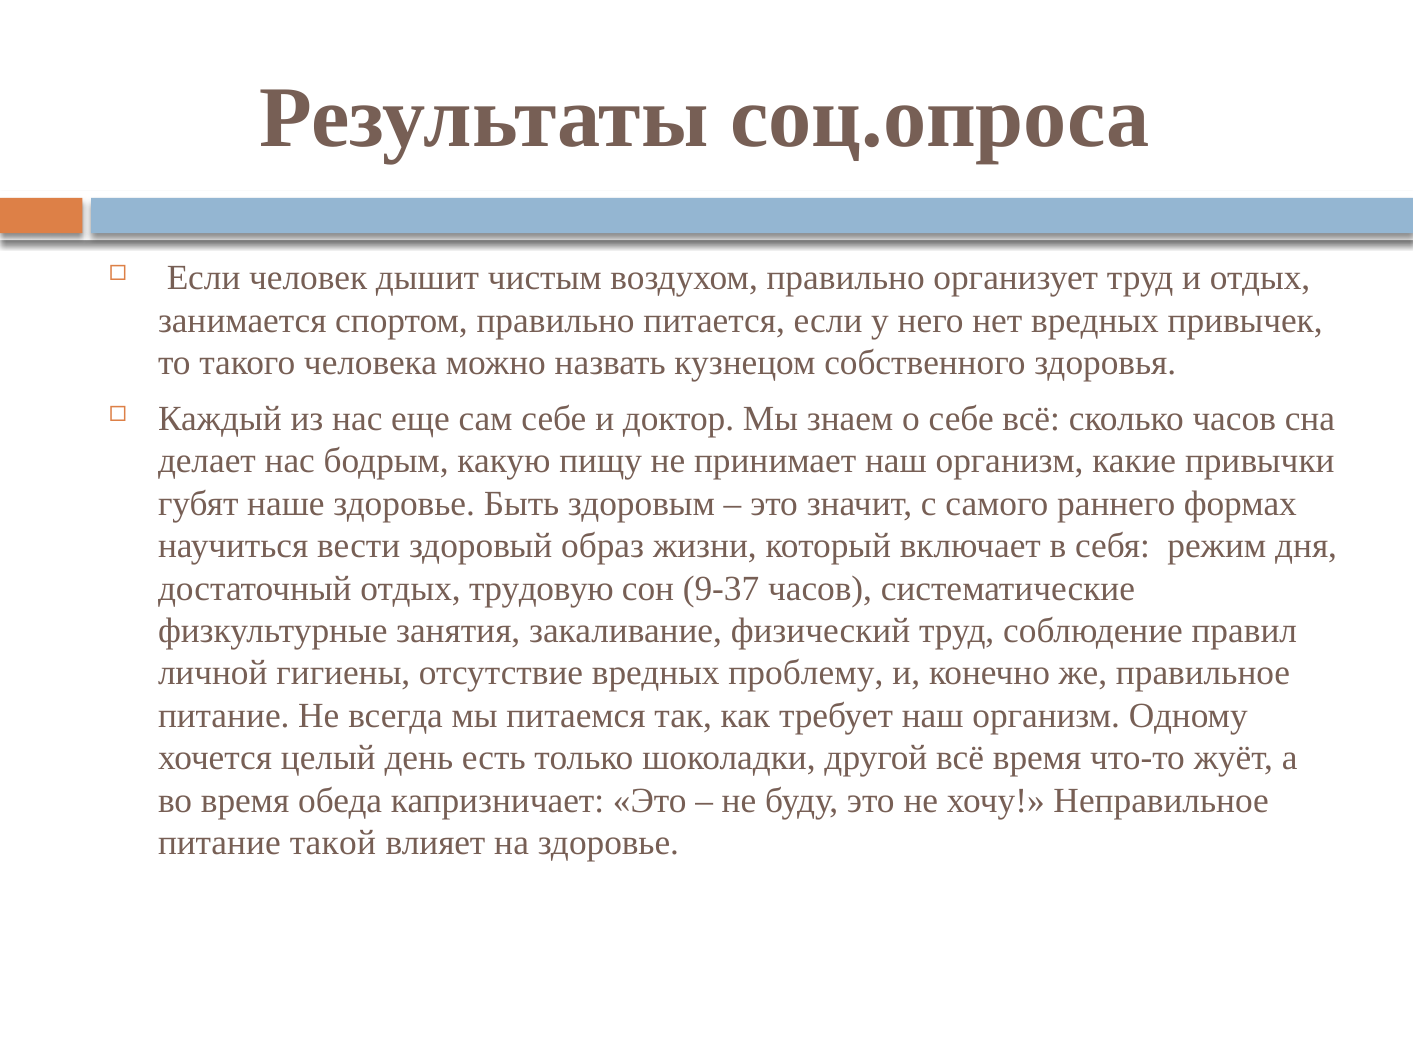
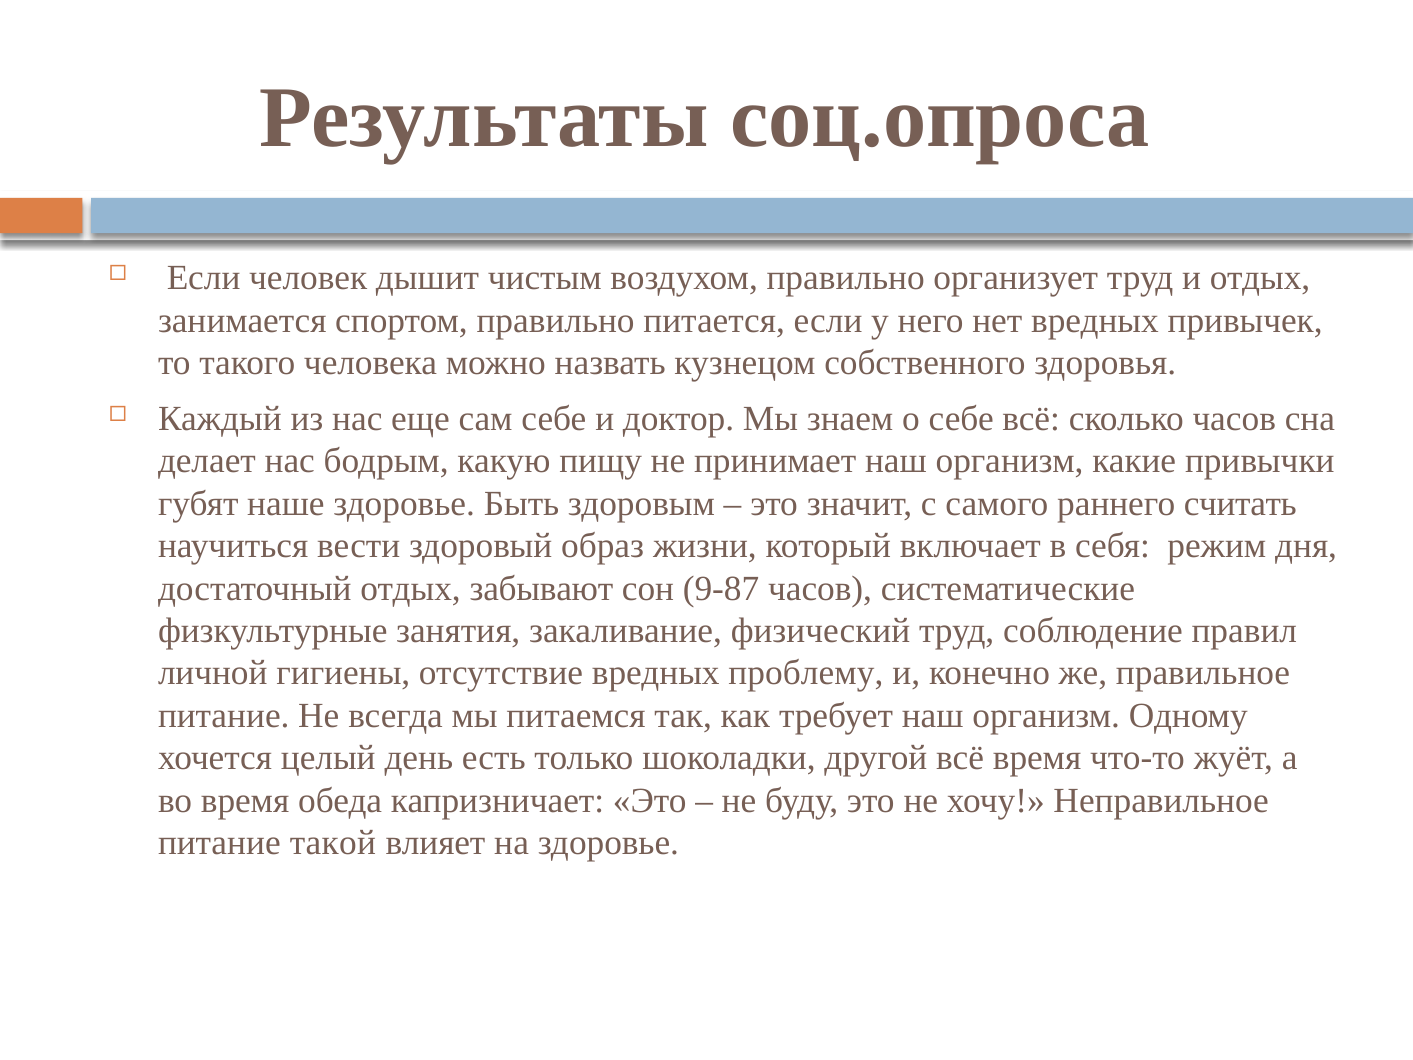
формах: формах -> считать (1240, 504)
трудовую: трудовую -> забывают (541, 588)
9-37: 9-37 -> 9-87 (721, 588)
